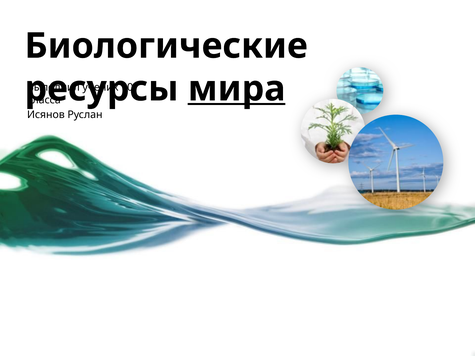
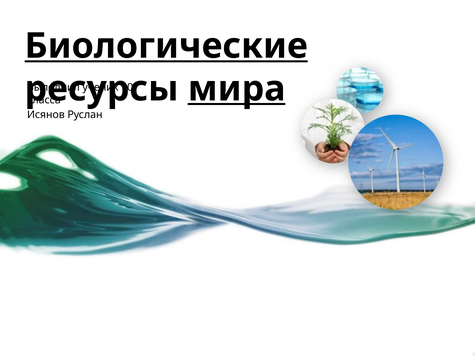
Биологические underline: none -> present (166, 46)
